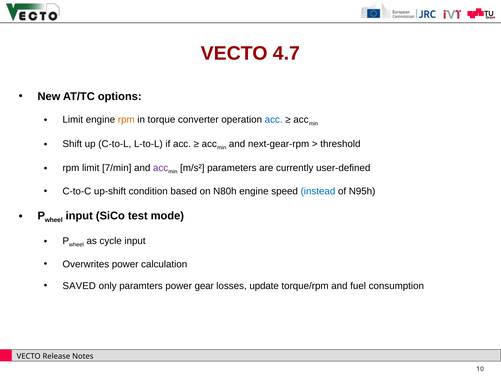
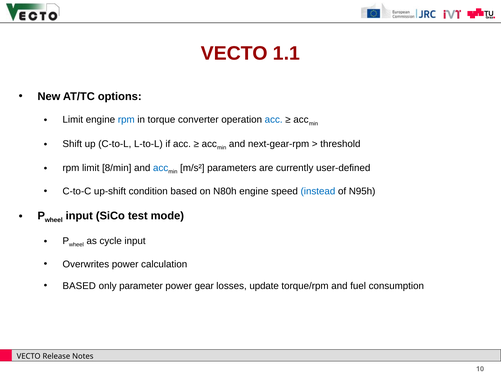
4.7: 4.7 -> 1.1 (286, 53)
rpm colour: orange -> blue (126, 120)
7/min: 7/min -> 8/min (117, 168)
acc colour: purple -> blue (161, 168)
SAVED: SAVED -> BASED (79, 286)
paramters: paramters -> parameter (141, 286)
